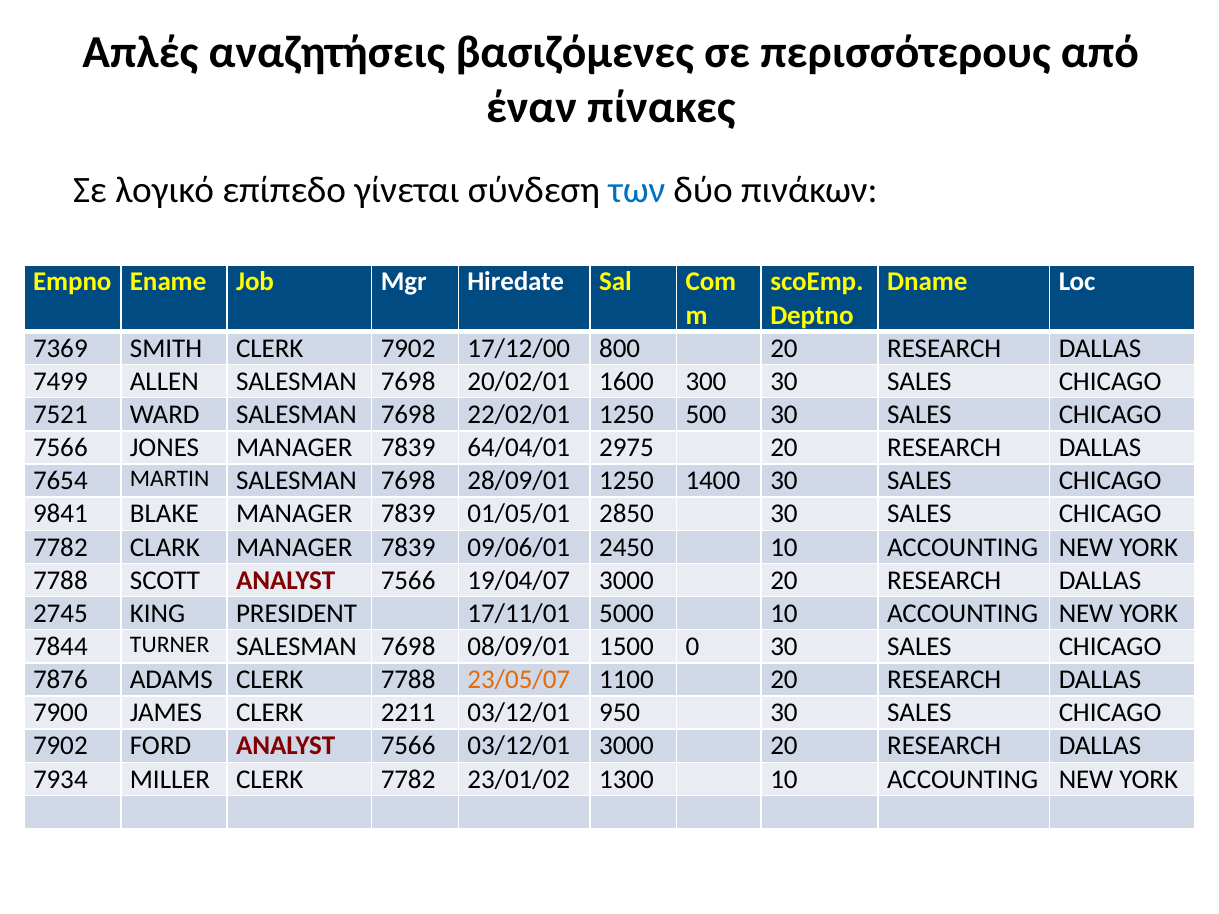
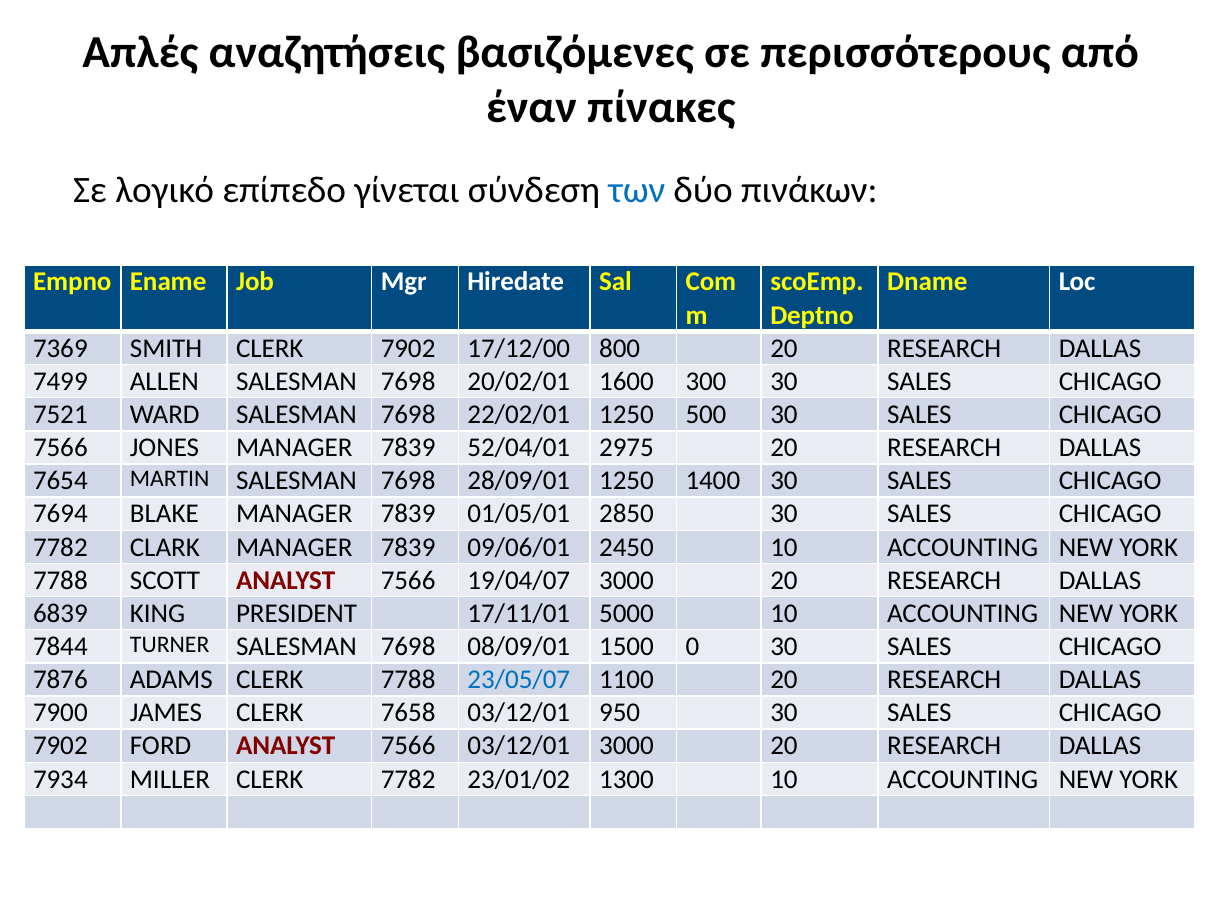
64/04/01: 64/04/01 -> 52/04/01 (519, 448)
9841: 9841 -> 7694 (60, 514)
2745: 2745 -> 6839 (60, 614)
23/05/07 colour: orange -> blue (519, 680)
2211: 2211 -> 7658 (408, 713)
